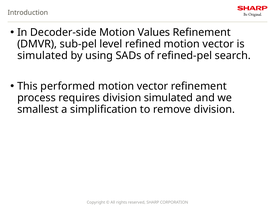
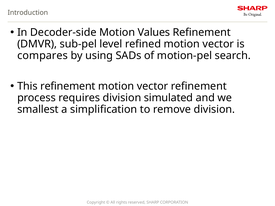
simulated: simulated -> compares (43, 56)
refined-pel: refined-pel -> motion-pel (185, 56)
This performed: performed -> refinement (68, 86)
